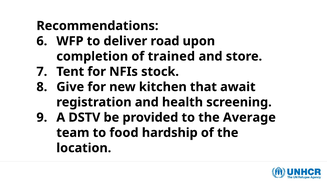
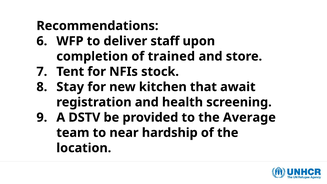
road: road -> staff (165, 41)
Give: Give -> Stay (70, 87)
food: food -> near (124, 133)
